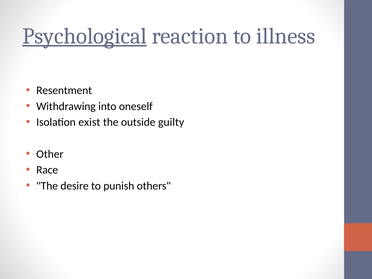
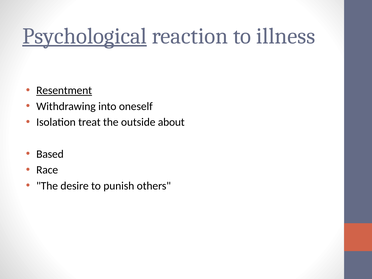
Resentment underline: none -> present (64, 90)
exist: exist -> treat (89, 122)
guilty: guilty -> about (171, 122)
Other: Other -> Based (50, 154)
